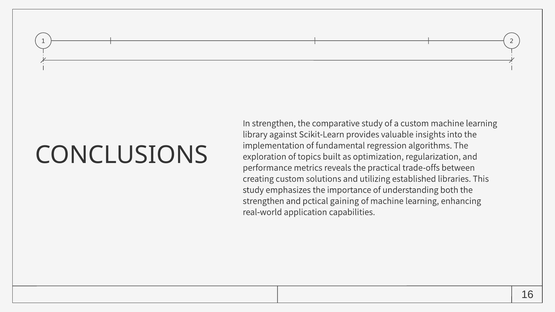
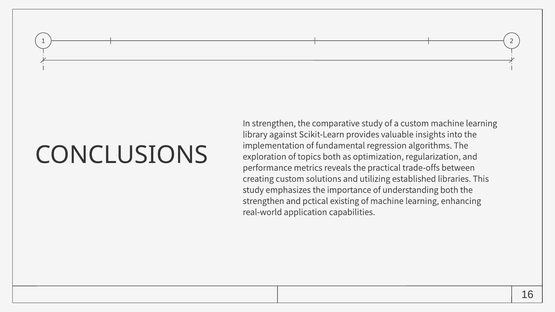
topics built: built -> both (332, 157)
gaining: gaining -> existing (345, 201)
